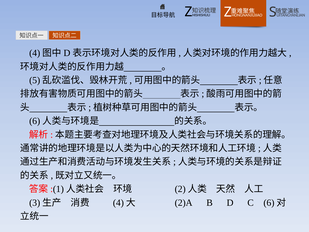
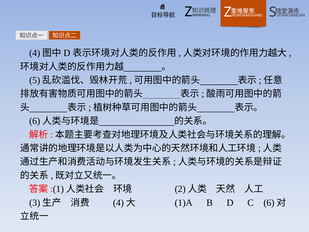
2)A: 2)A -> 1)A (184, 202)
